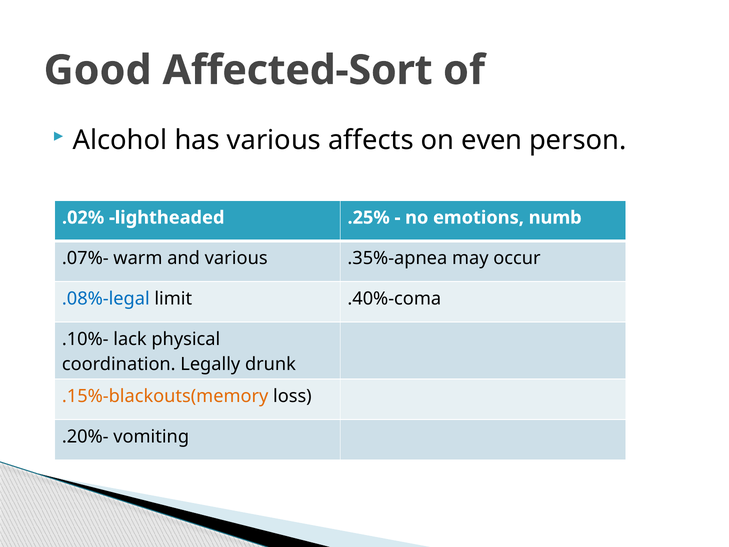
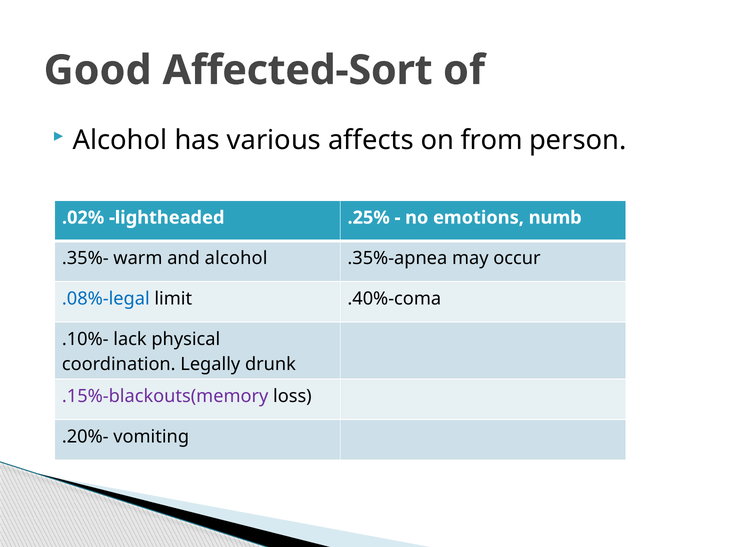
even: even -> from (492, 140)
.07%-: .07%- -> .35%- (85, 258)
and various: various -> alcohol (236, 258)
.15%-blackouts(memory colour: orange -> purple (165, 396)
